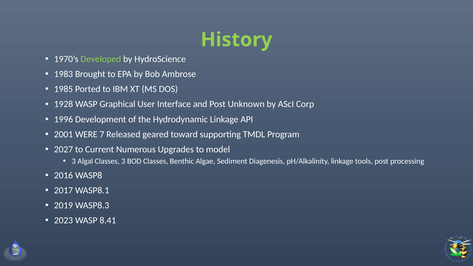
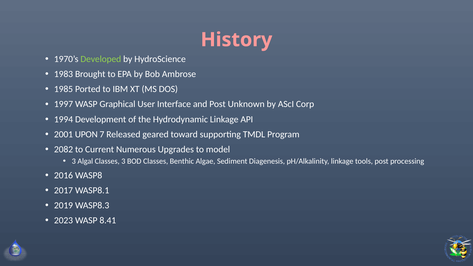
History colour: light green -> pink (236, 40)
1928: 1928 -> 1997 (64, 104)
1996: 1996 -> 1994 (64, 119)
WERE: WERE -> UPON (86, 134)
2027: 2027 -> 2082 (64, 149)
